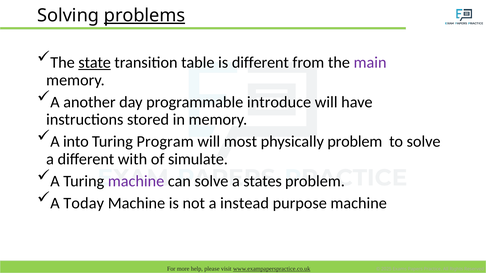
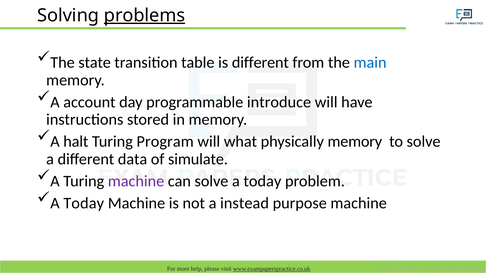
state underline: present -> none (95, 63)
main colour: purple -> blue (370, 63)
another: another -> account (89, 102)
into: into -> halt (76, 142)
most: most -> what (240, 142)
physically problem: problem -> memory (355, 142)
with: with -> data (133, 159)
solve a states: states -> today (262, 181)
